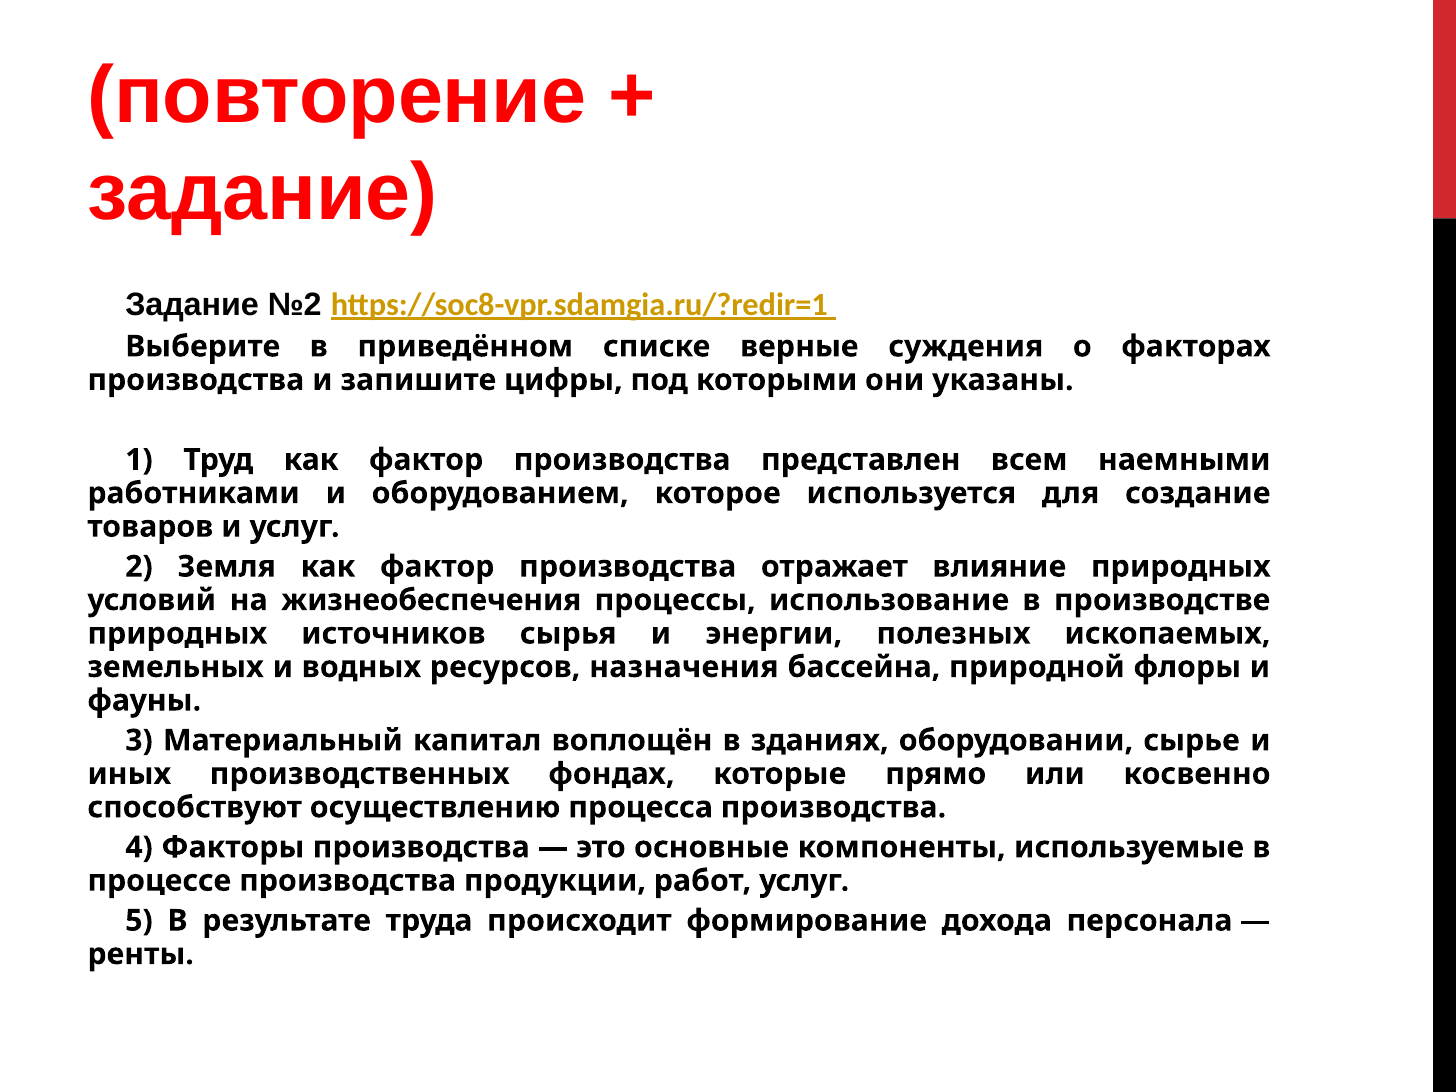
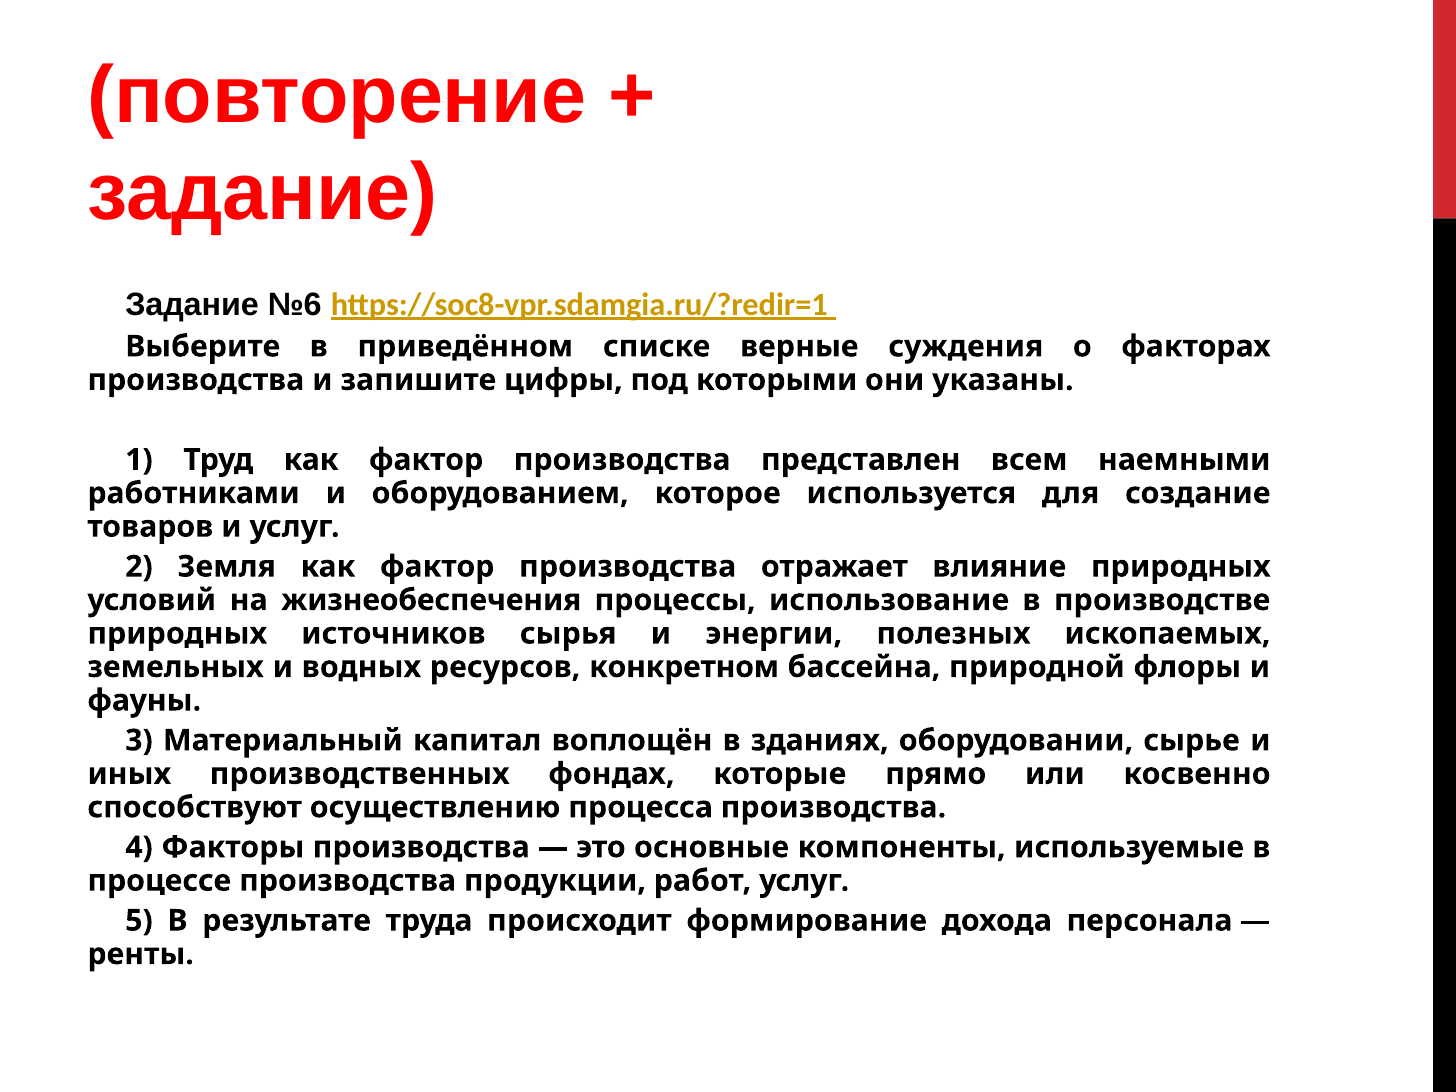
№2: №2 -> №6 (295, 305)
назначения: назначения -> конкретном (684, 667)
